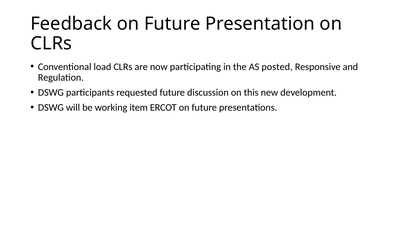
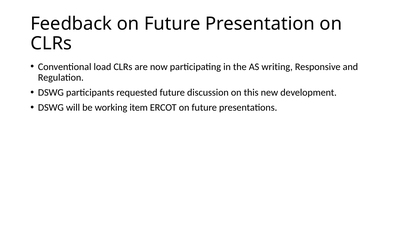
posted: posted -> writing (277, 67)
